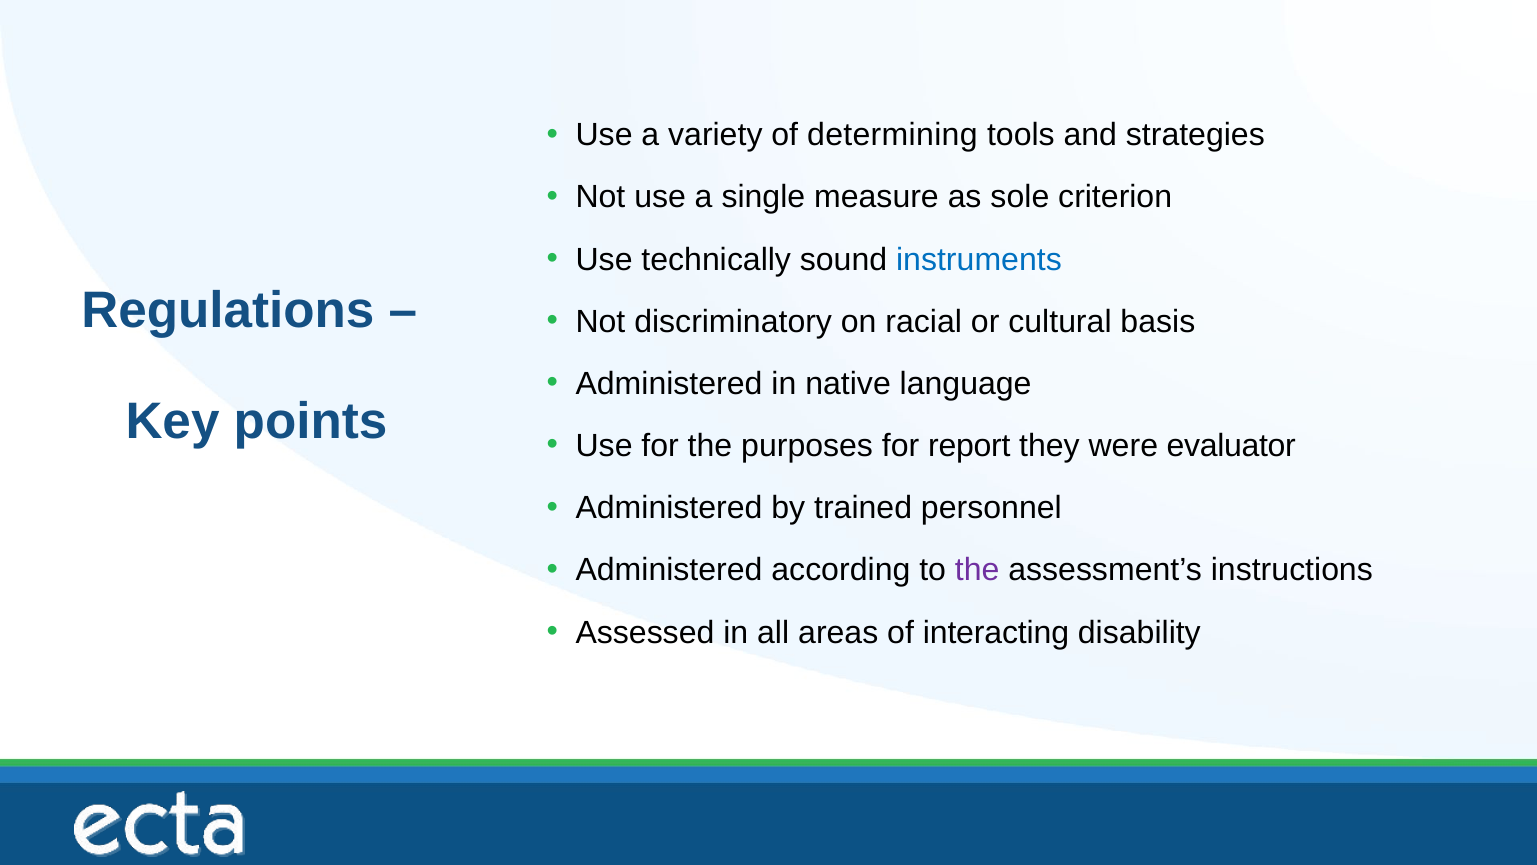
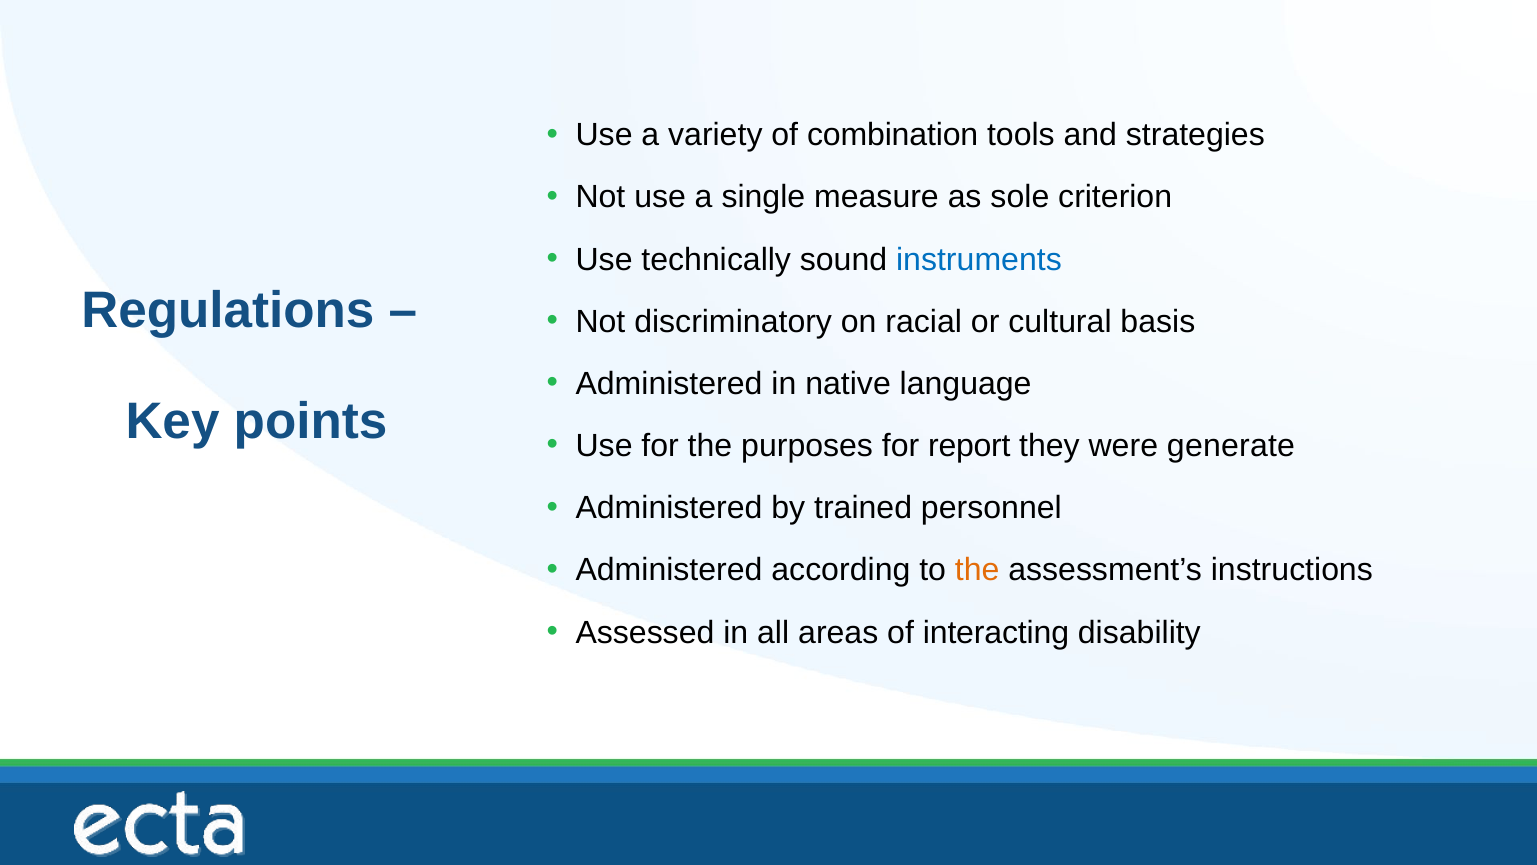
determining: determining -> combination (893, 135)
evaluator: evaluator -> generate (1231, 446)
the colour: purple -> orange (977, 570)
